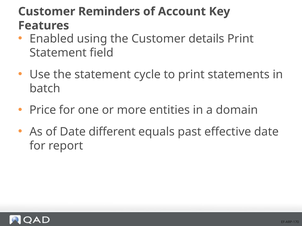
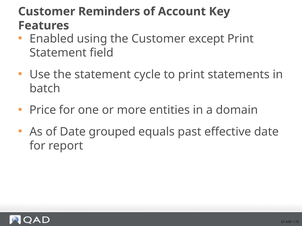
details: details -> except (206, 39)
different: different -> grouped (112, 132)
